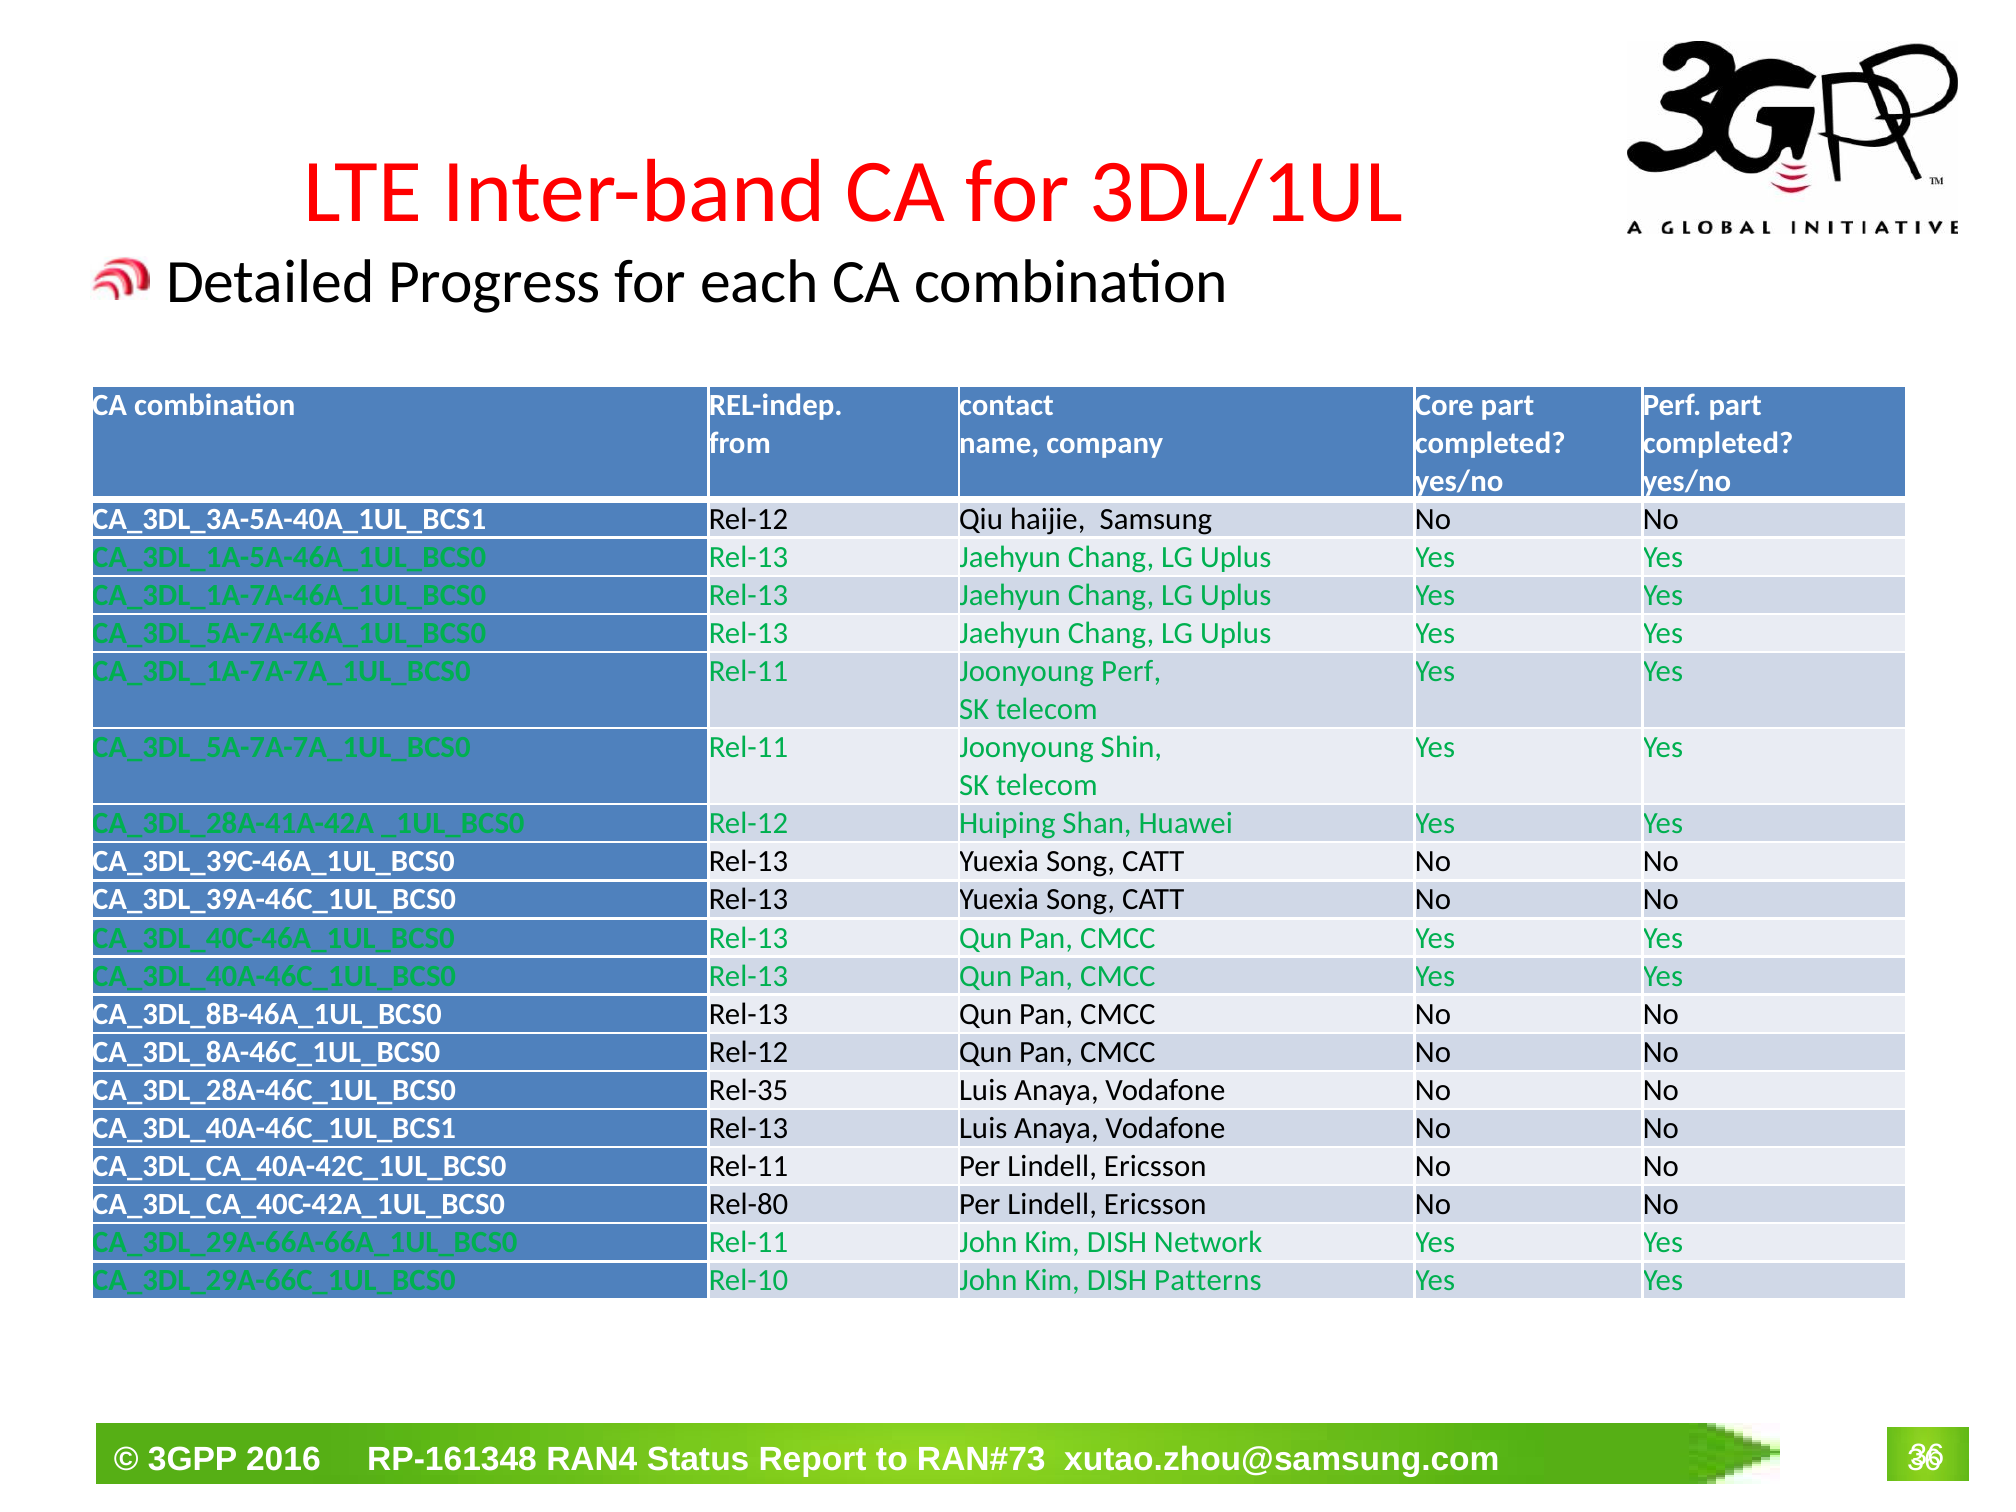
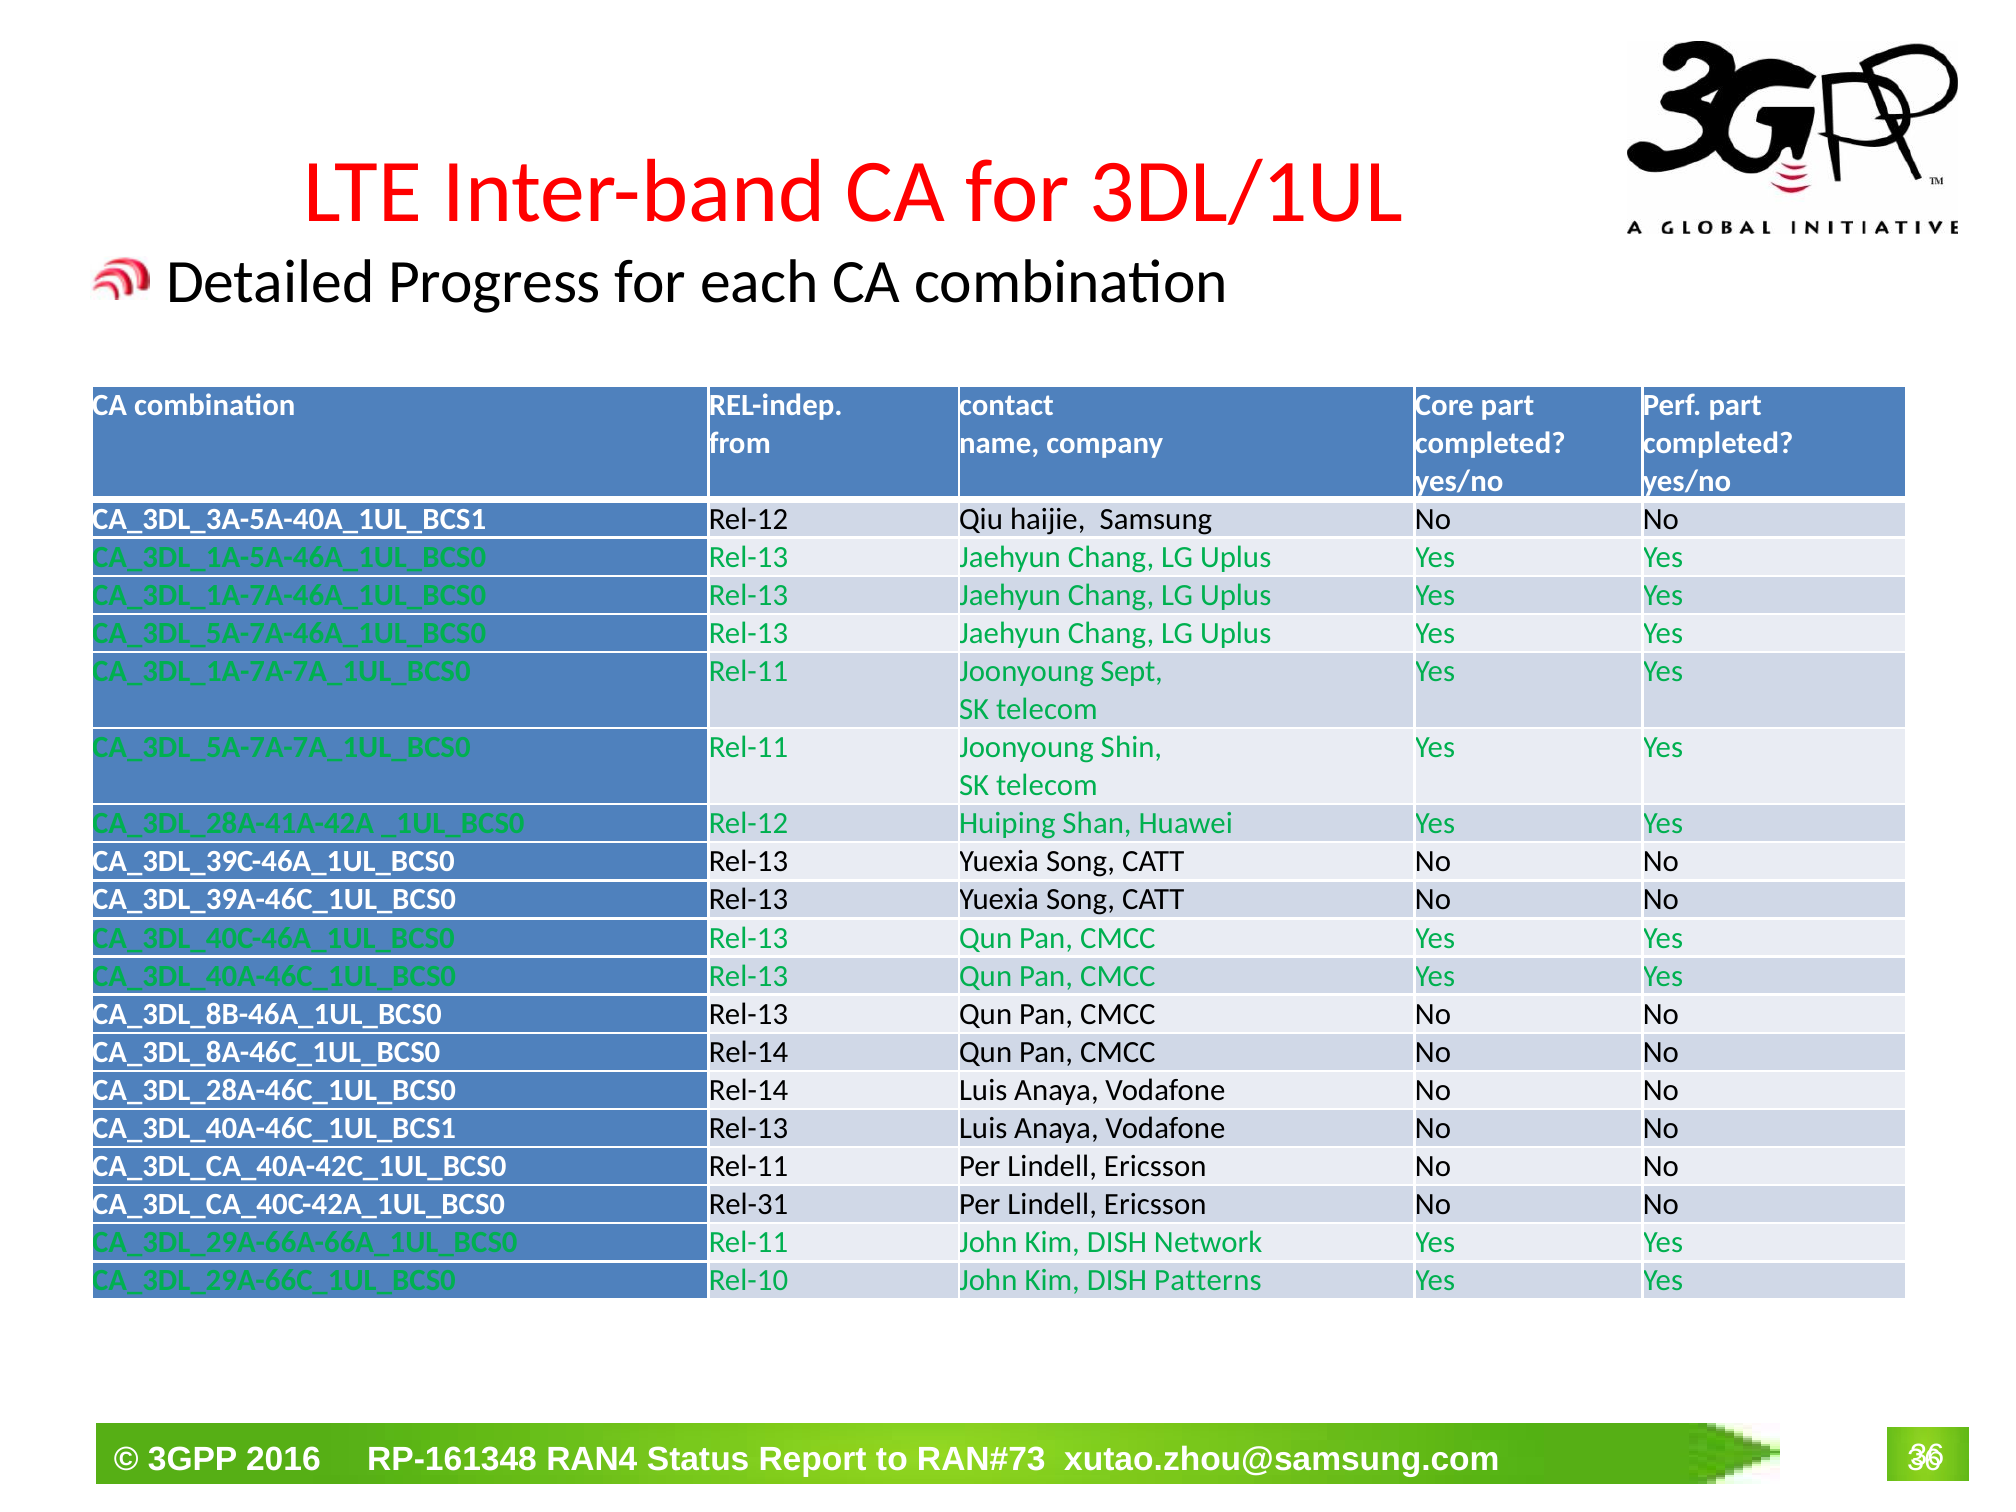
Joonyoung Perf: Perf -> Sept (1132, 671)
Rel-12: Rel-12 -> Rel-14 (749, 1052)
Rel-35: Rel-35 -> Rel-14 (749, 1090)
Rel-80: Rel-80 -> Rel-31 (749, 1205)
